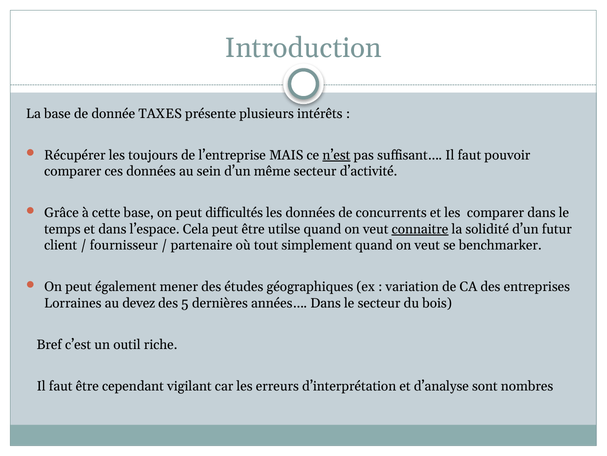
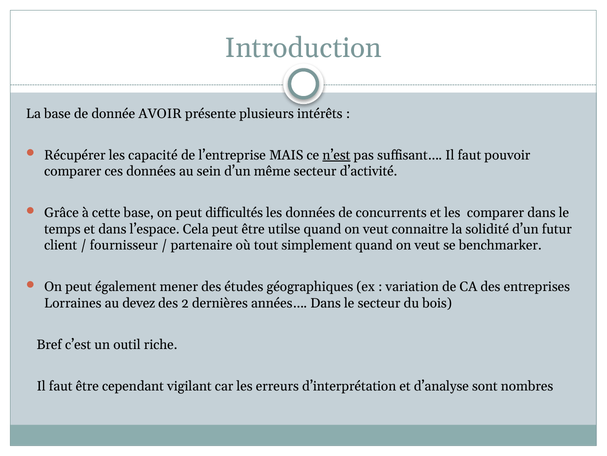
TAXES: TAXES -> AVOIR (160, 113)
toujours: toujours -> capacité (153, 155)
connaitre underline: present -> none (420, 229)
5: 5 -> 2 (185, 303)
